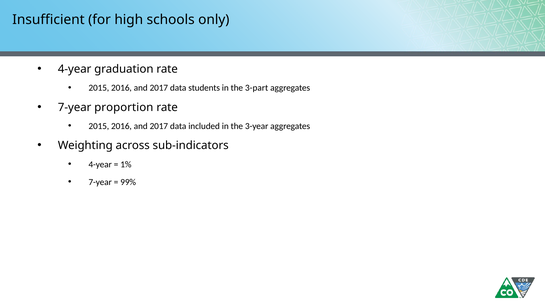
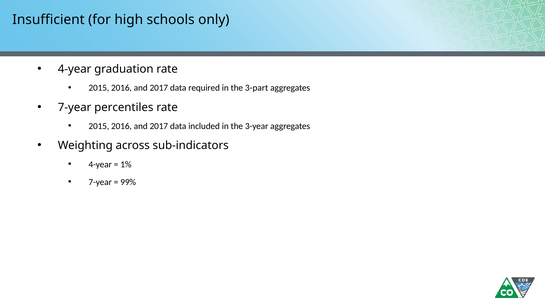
students: students -> required (204, 88)
proportion: proportion -> percentiles (124, 107)
